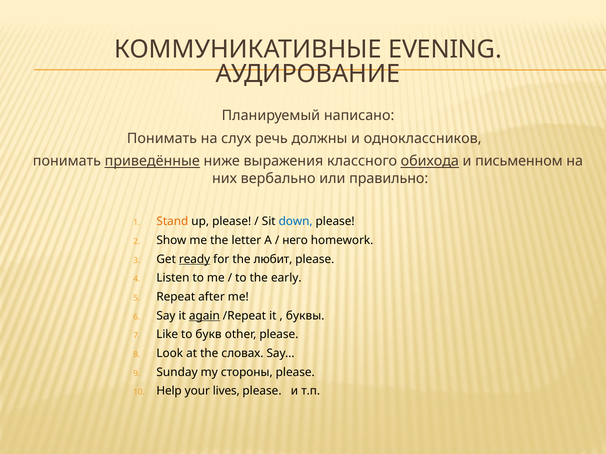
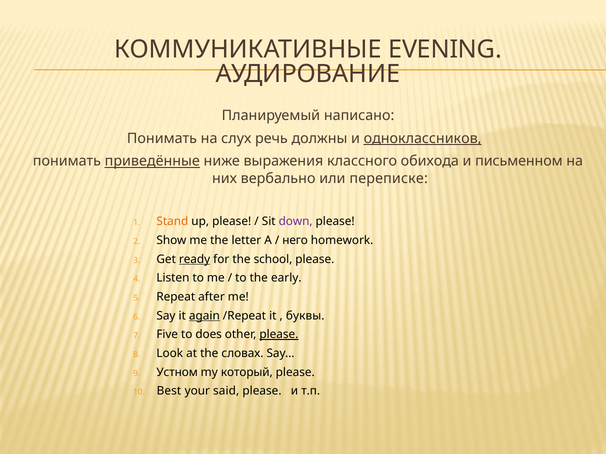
одноклассников underline: none -> present (423, 138)
обихода underline: present -> none (430, 161)
правильно: правильно -> переписке (389, 179)
down colour: blue -> purple (296, 222)
любит: любит -> school (273, 259)
Like: Like -> Five (167, 335)
букв: букв -> does (209, 335)
please underline: none -> present (279, 335)
Sunday: Sunday -> Устном (177, 373)
стороны: стороны -> который (247, 373)
Help: Help -> Best (169, 392)
lives: lives -> said (226, 392)
